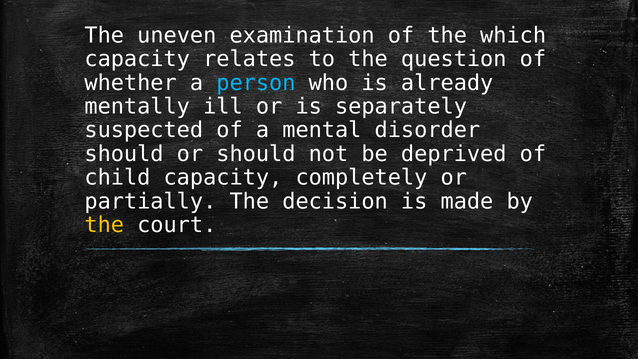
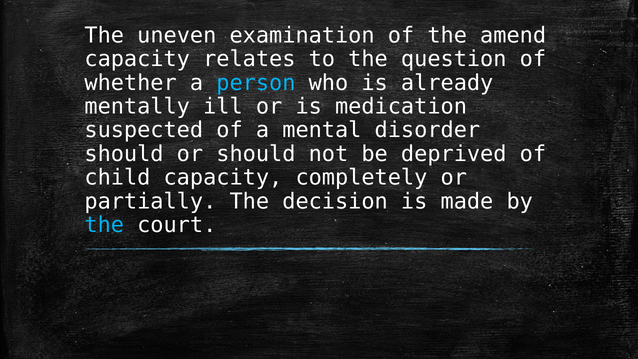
which: which -> amend (513, 35)
separately: separately -> medication (401, 106)
the colour: yellow -> light blue (104, 225)
